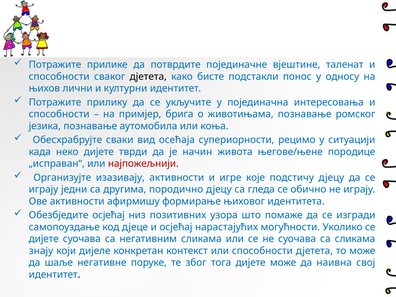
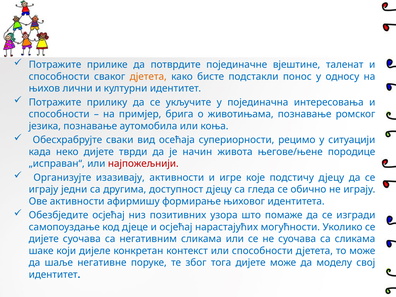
дјетета colour: black -> orange (148, 77)
породично: породично -> доступност (176, 189)
знају: знају -> шаке (41, 251)
наивна: наивна -> моделу (334, 263)
